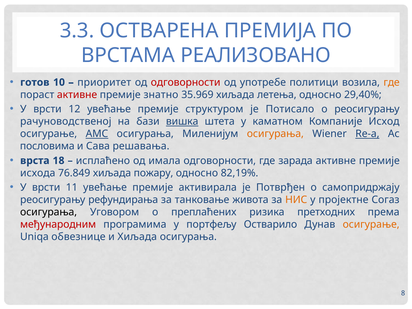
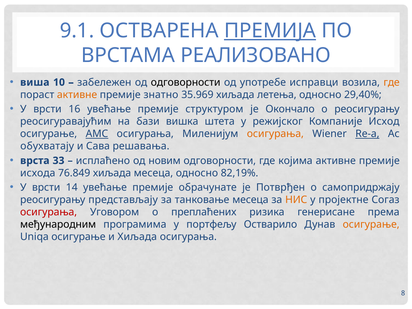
3.3: 3.3 -> 9.1 (77, 31)
ПРЕМИЈА underline: none -> present (270, 31)
готов: готов -> виша (35, 82)
приоритет: приоритет -> забележен (104, 82)
одговорности colour: red -> black (186, 82)
политици: политици -> исправци (314, 82)
активне colour: red -> orange (77, 95)
12: 12 -> 16 (74, 109)
Потисало: Потисало -> Oкончало (290, 109)
рачуноводственој: рачуноводственој -> реосигуравајућим (66, 121)
вишка underline: present -> none (182, 121)
каматном: каматном -> режијског (278, 121)
пословима: пословима -> обухватају (47, 146)
18: 18 -> 33 (59, 161)
имала: имала -> новим (165, 161)
зарада: зарада -> којима (295, 161)
хиљада пожару: пожару -> месеца (153, 173)
11: 11 -> 14 (72, 187)
активирала: активирала -> обрачунате (208, 187)
рефундирања: рефундирања -> представљају (123, 200)
танковање живота: живота -> месеца (250, 200)
осигурања colour: black -> red (49, 212)
претходних: претходних -> генерисане (326, 212)
међународним colour: red -> black (58, 224)
Uniqа обвезнице: обвезнице -> осигурањe (78, 237)
